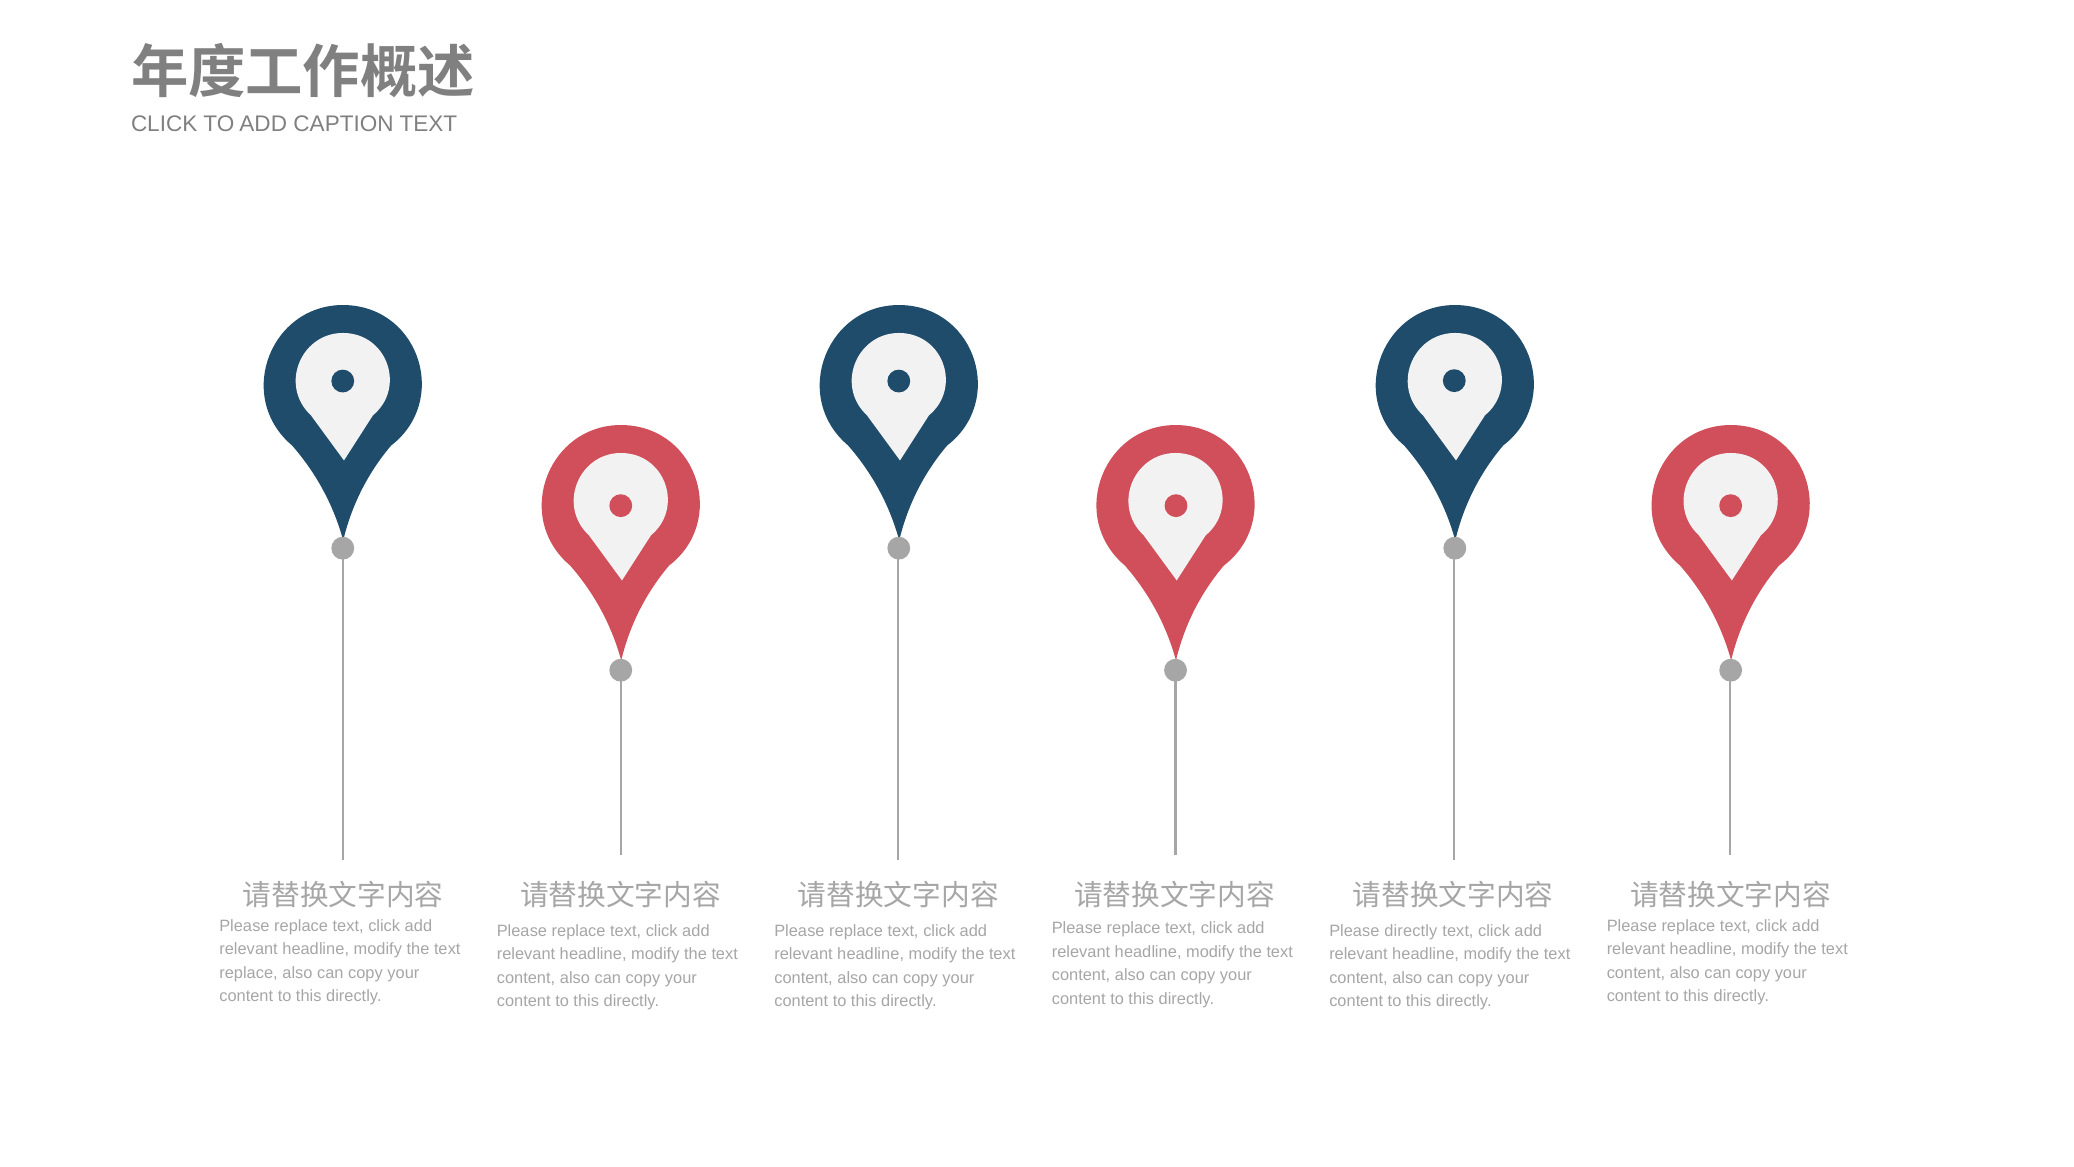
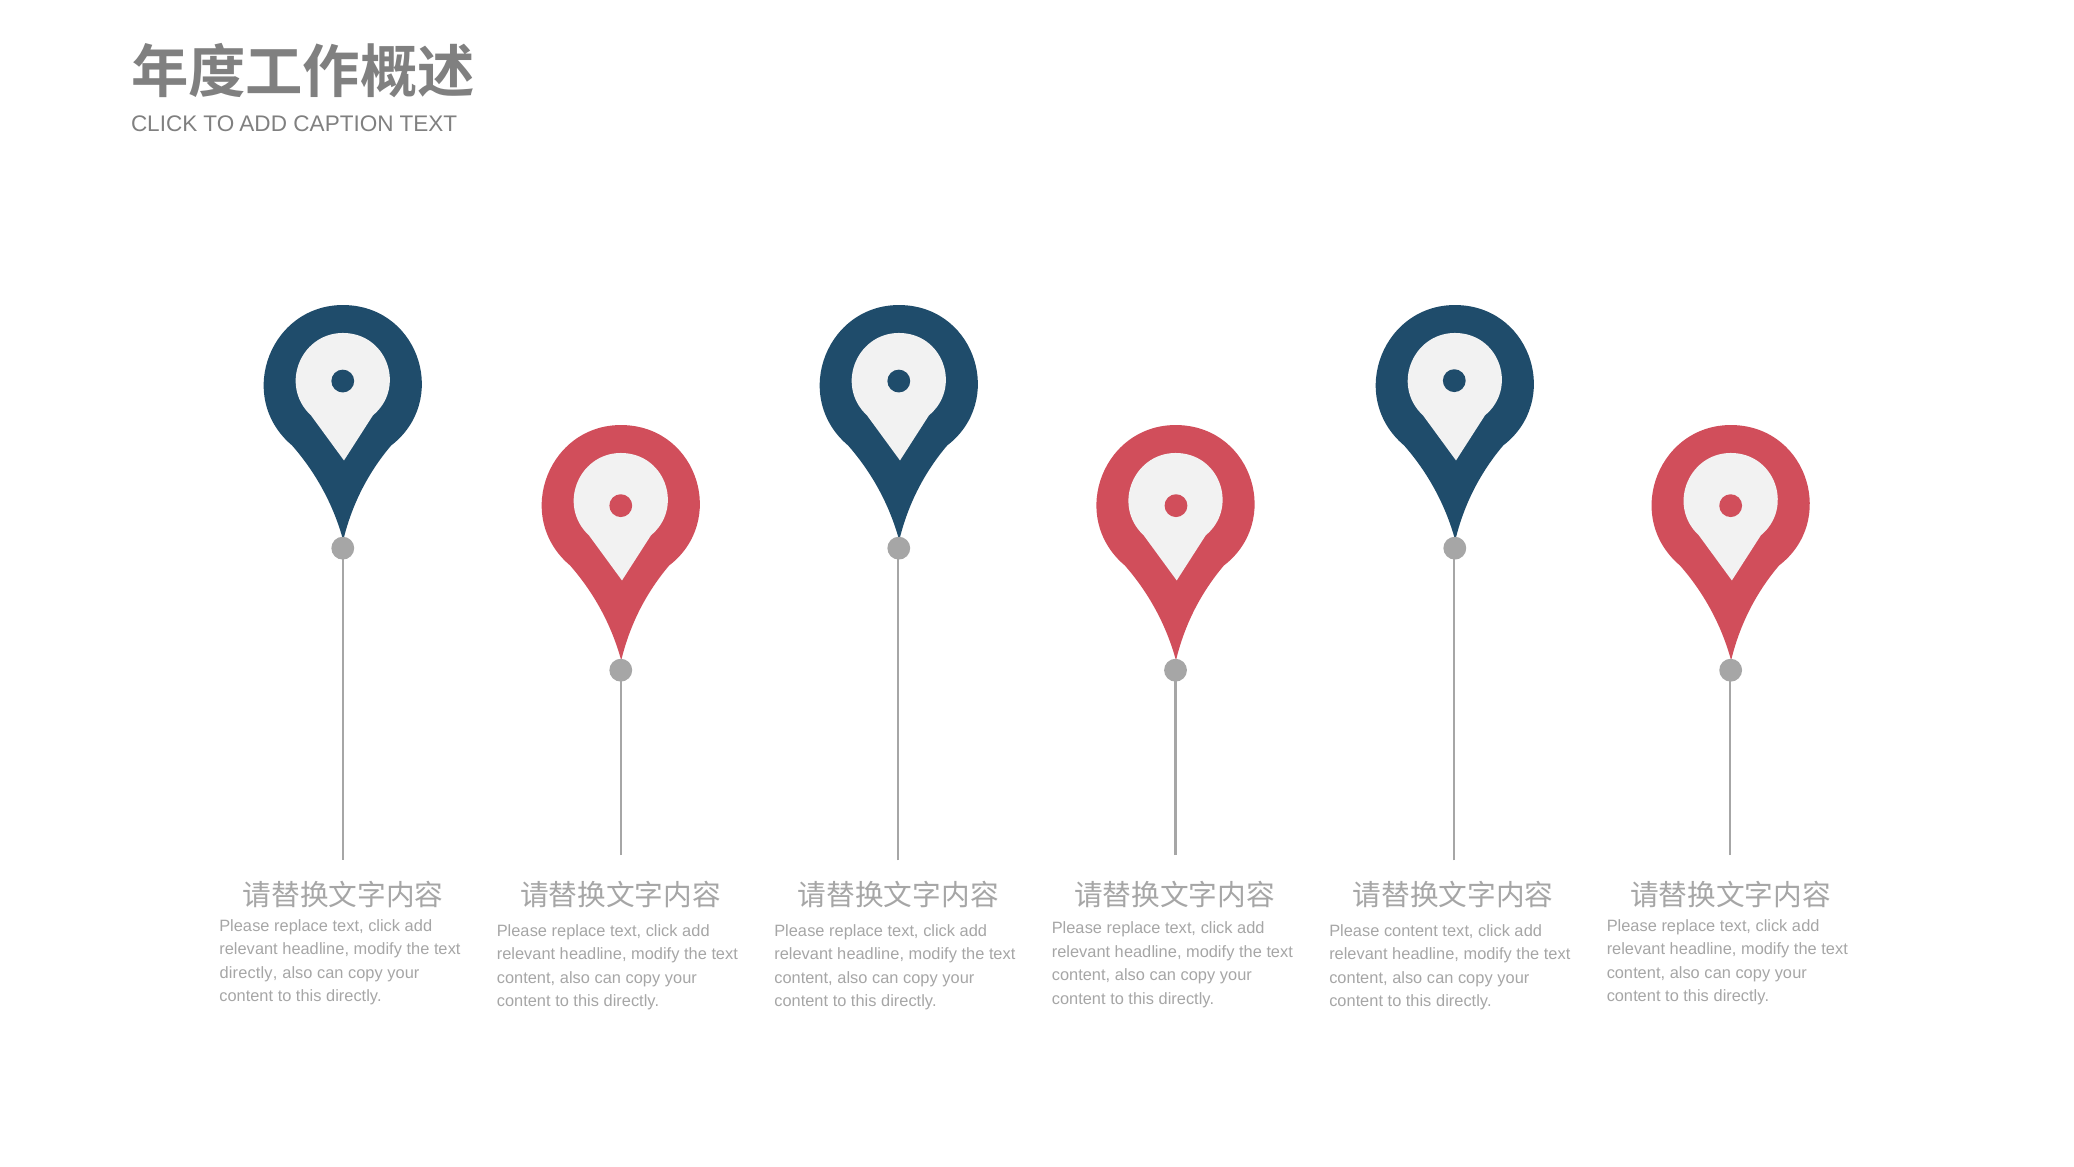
Please directly: directly -> content (1411, 930)
replace: replace -> directly (248, 973)
